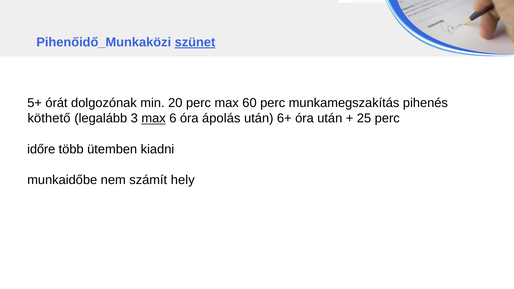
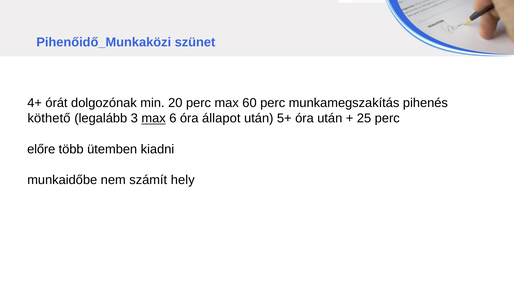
szünet underline: present -> none (195, 42)
5+: 5+ -> 4+ (35, 103)
ápolás: ápolás -> állapot (221, 118)
6+: 6+ -> 5+ (284, 118)
időre: időre -> előre (41, 149)
